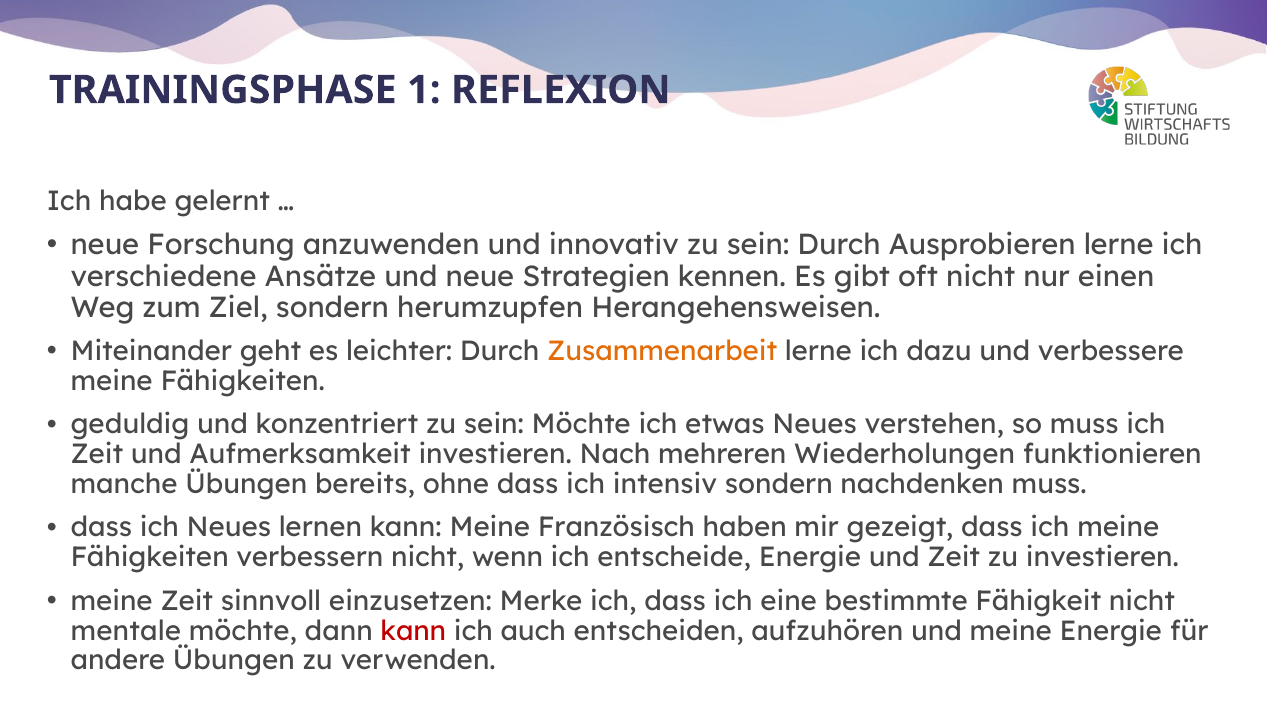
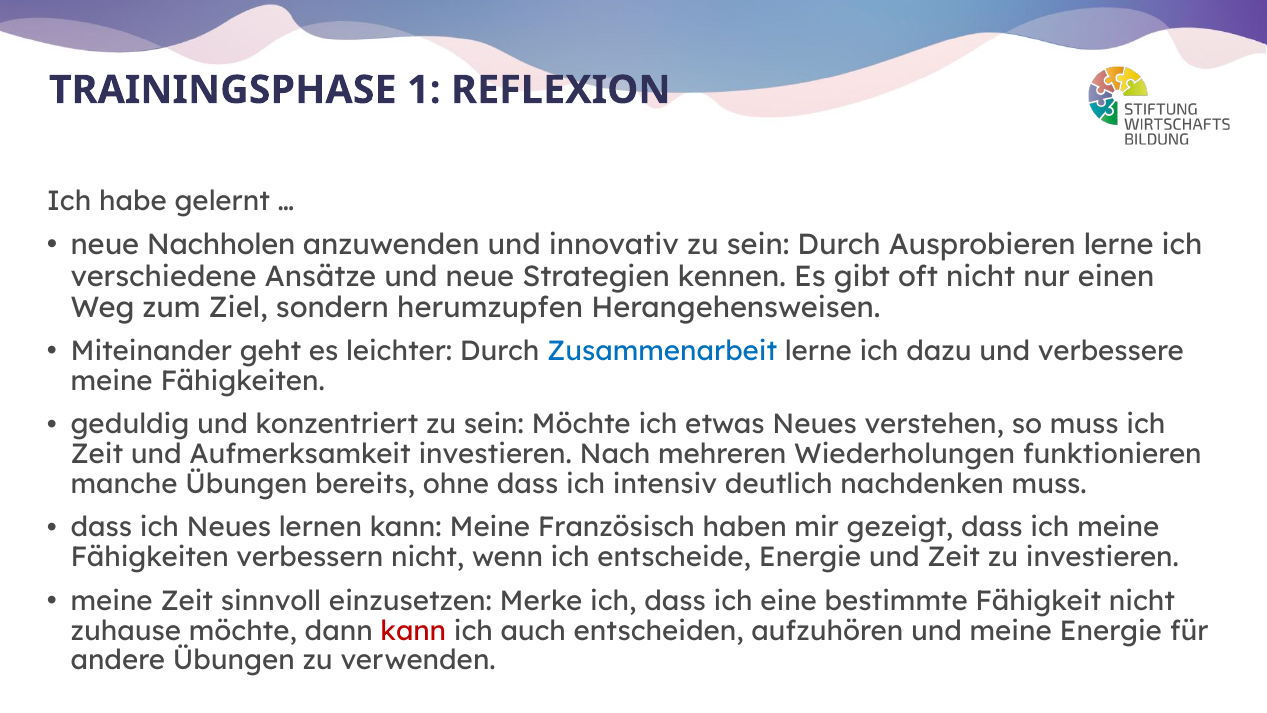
Forschung: Forschung -> Nachholen (221, 245)
Zusammenarbeit colour: orange -> blue (662, 352)
intensiv sondern: sondern -> deutlich (779, 484)
mentale: mentale -> zuhause (126, 631)
